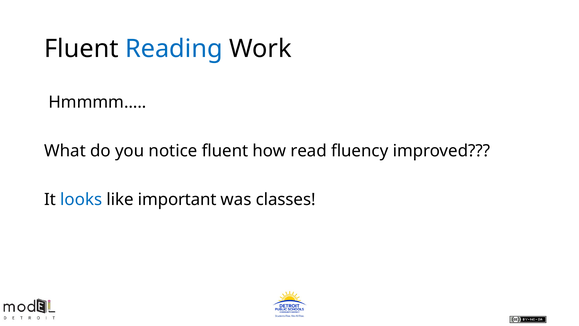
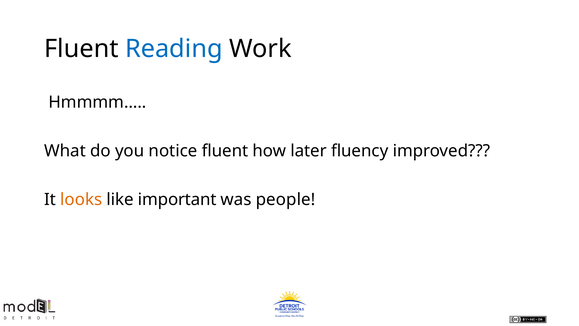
read: read -> later (309, 151)
looks colour: blue -> orange (81, 199)
classes: classes -> people (286, 199)
